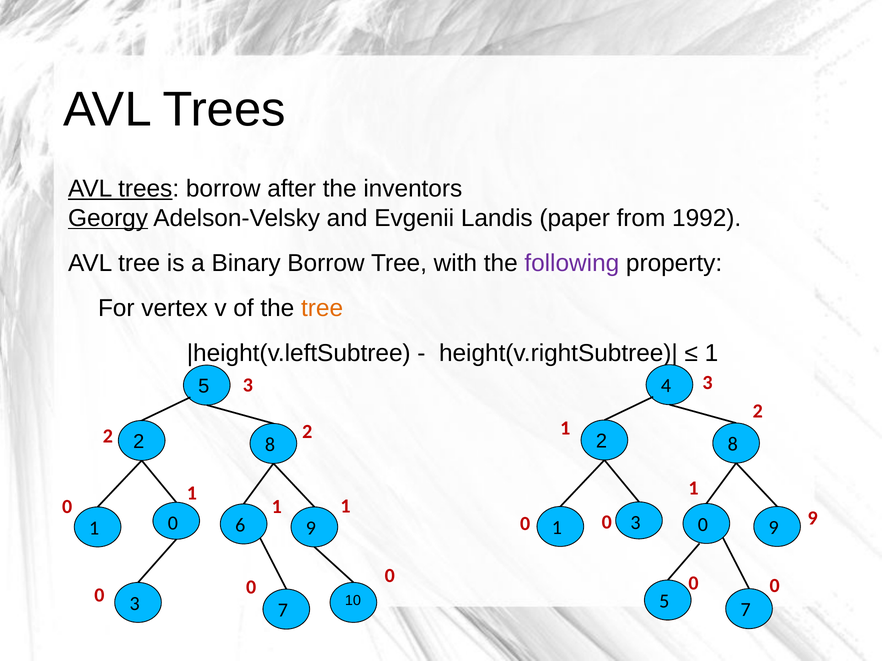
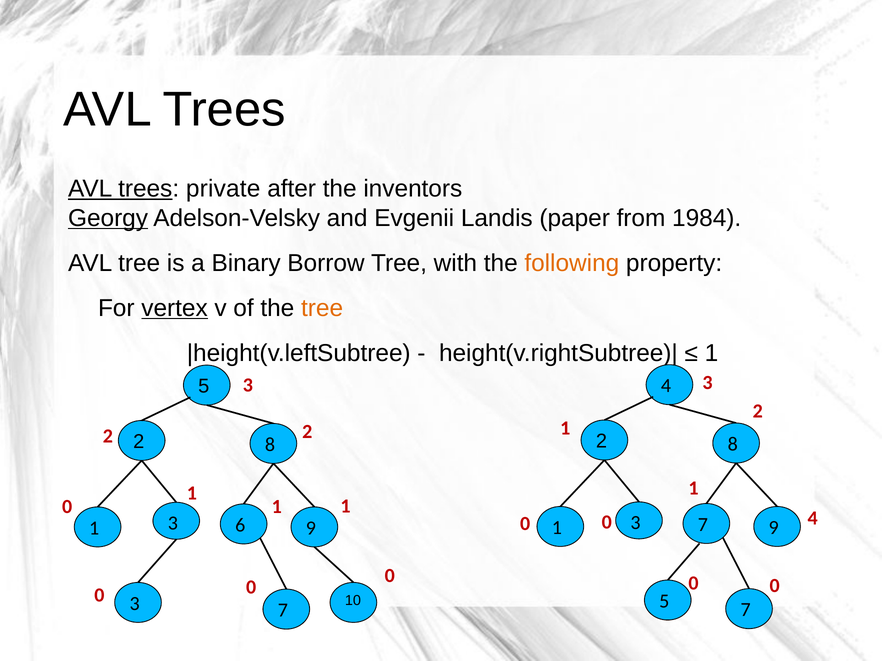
trees borrow: borrow -> private (223, 189)
1992: 1992 -> 1984 (707, 218)
following colour: purple -> orange (572, 263)
vertex underline: none -> present (175, 308)
0 9: 9 -> 4 (813, 518)
3 0: 0 -> 7 (703, 525)
0: 0 -> 3 (173, 523)
